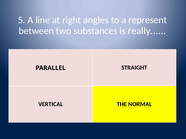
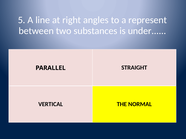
really: really -> under (147, 31)
